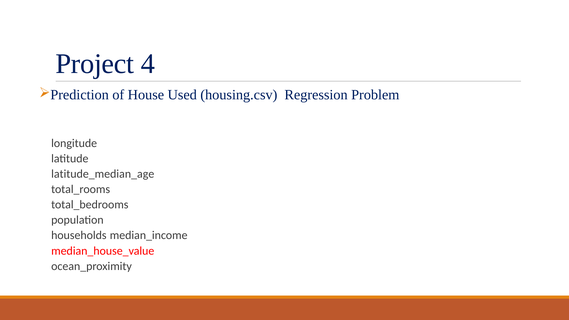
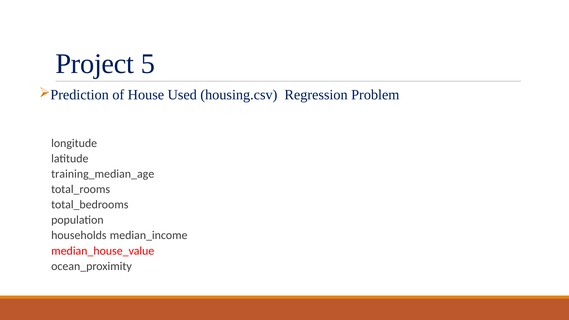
4: 4 -> 5 (148, 64)
latitude_median_age: latitude_median_age -> training_median_age (103, 174)
